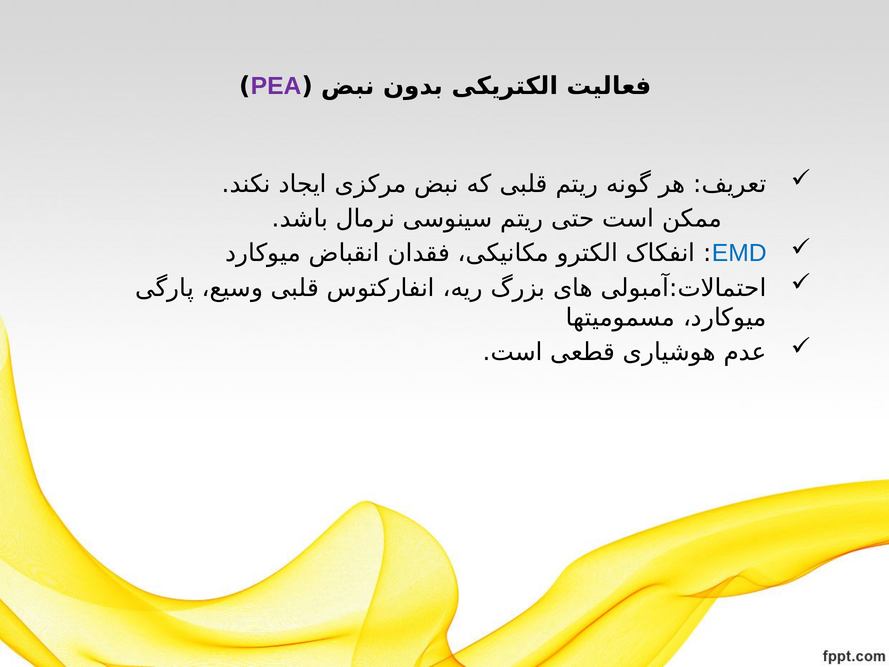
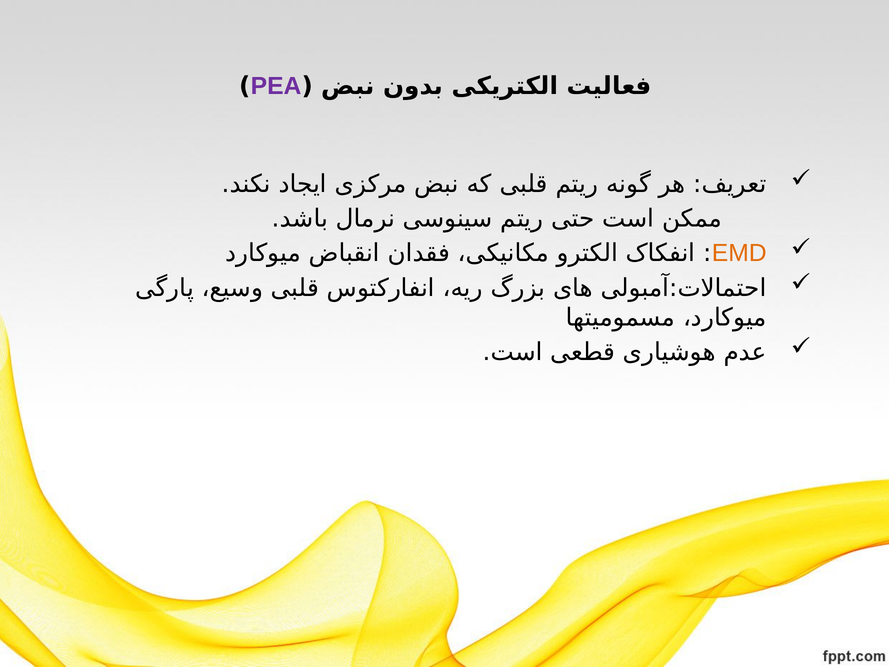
EMD colour: blue -> orange (739, 253)
